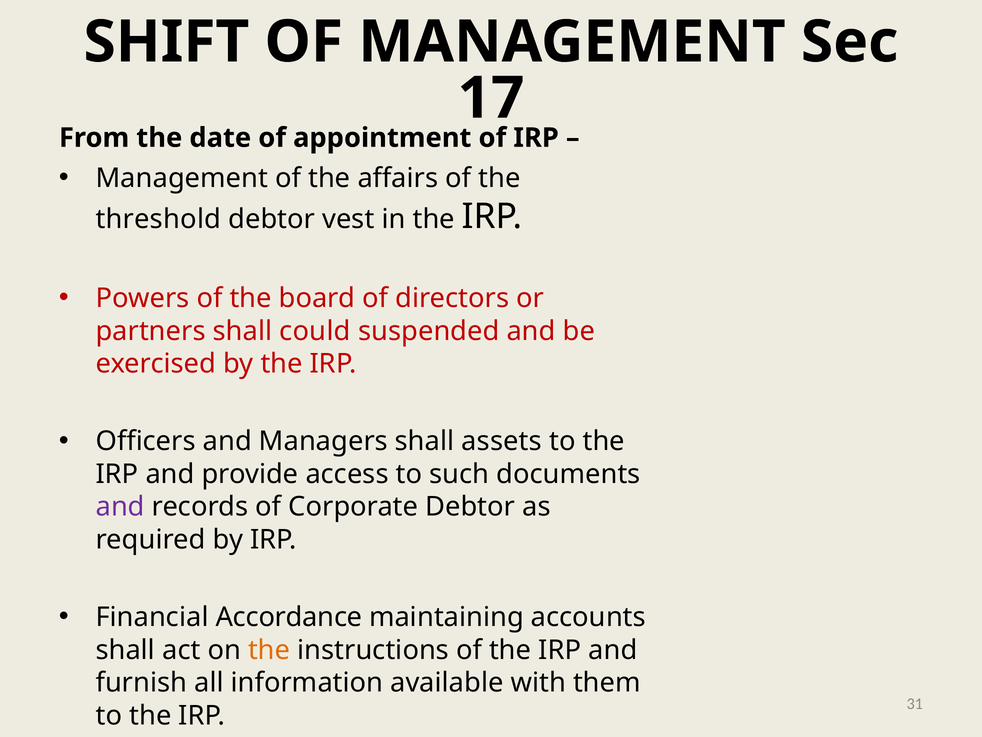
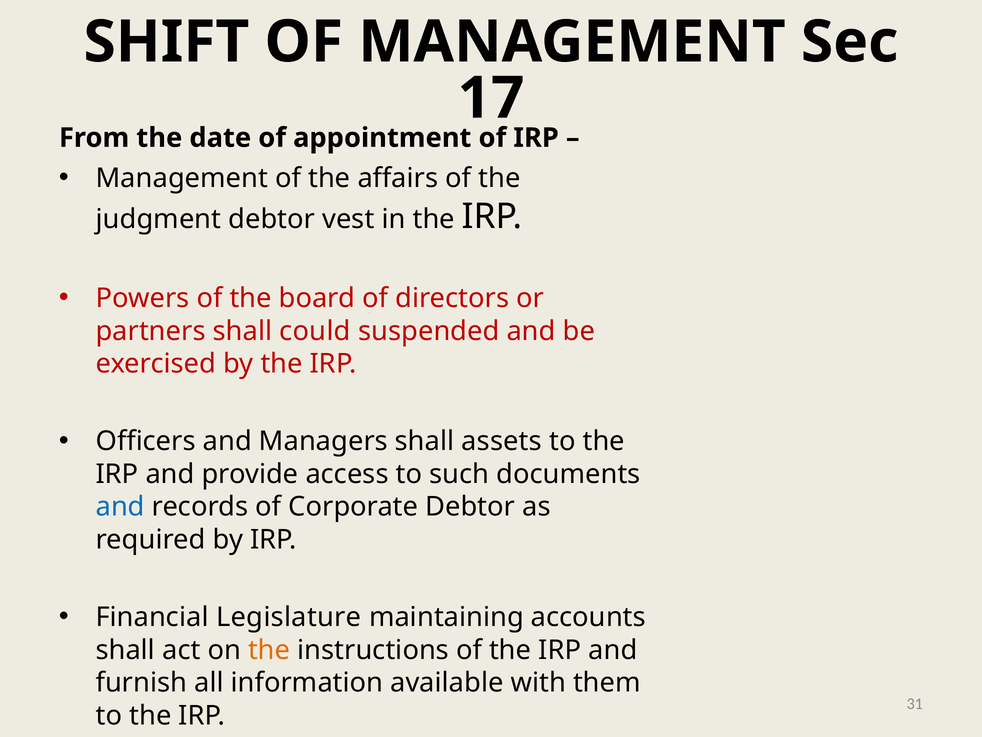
threshold: threshold -> judgment (158, 219)
and colour: purple -> blue (120, 507)
Accordance: Accordance -> Legislature (289, 617)
